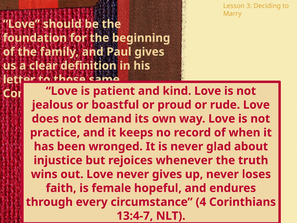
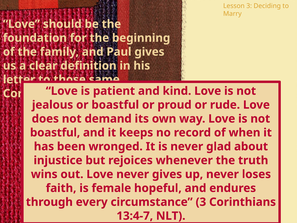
practice: practice -> boastful (55, 132)
circumstance 4: 4 -> 3 (201, 202)
